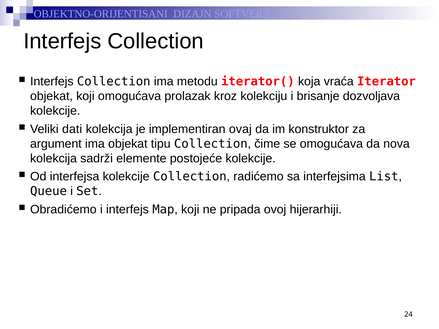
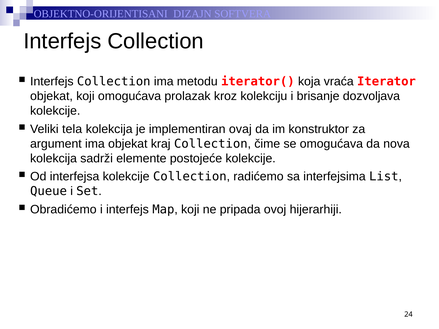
dati: dati -> tela (72, 129)
tipu: tipu -> kraj (161, 144)
